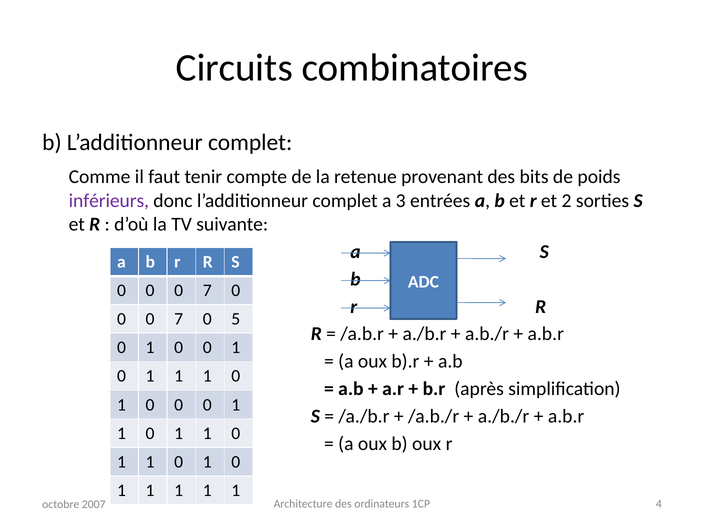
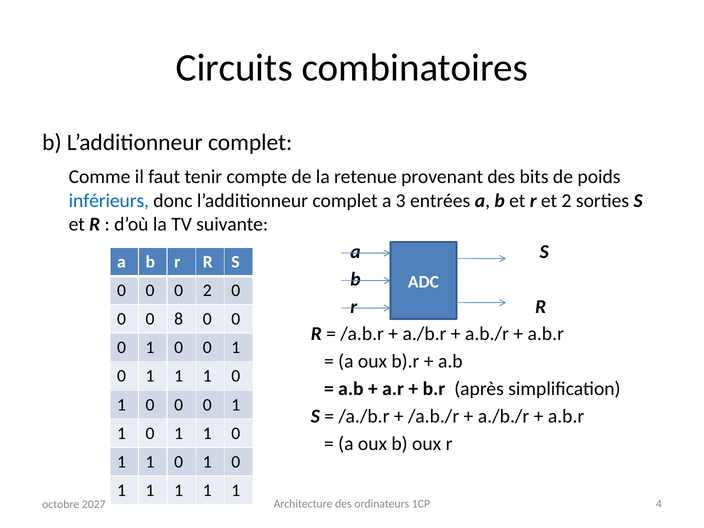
inférieurs colour: purple -> blue (109, 201)
7: 7 -> 2 (207, 291)
7: 7 -> 8 (179, 319)
5: 5 -> 0 (236, 319)
2007: 2007 -> 2027 (94, 504)
